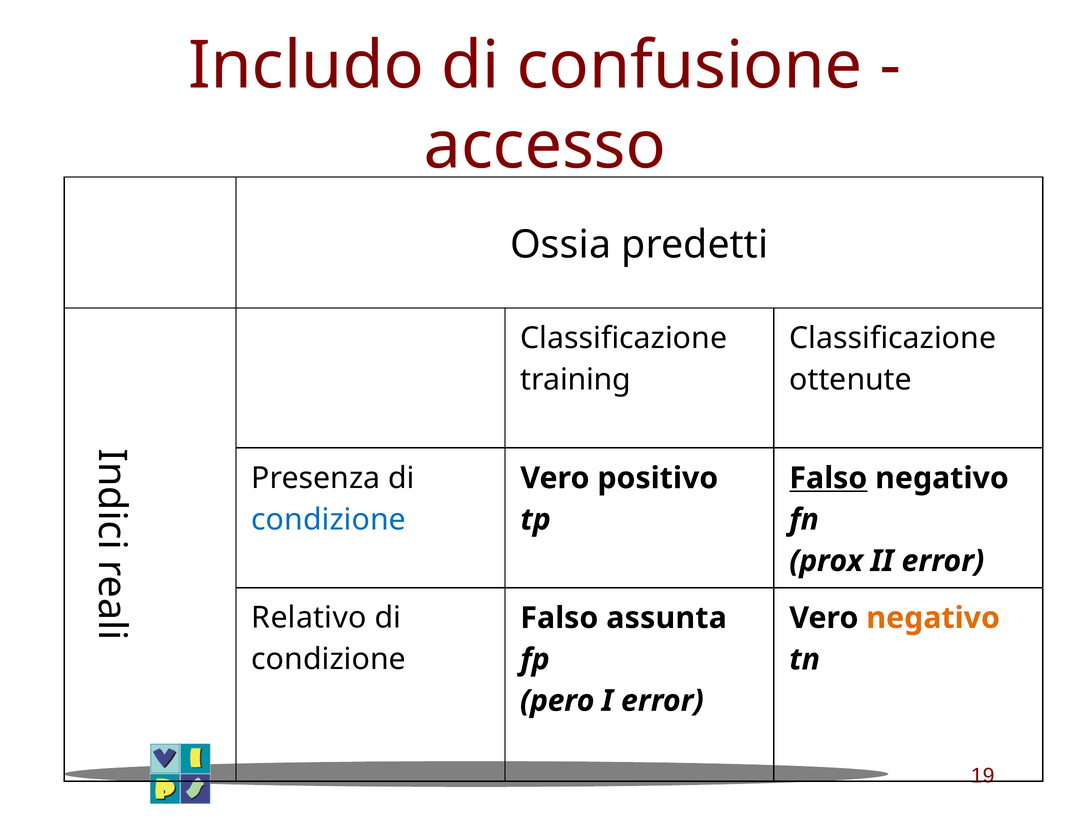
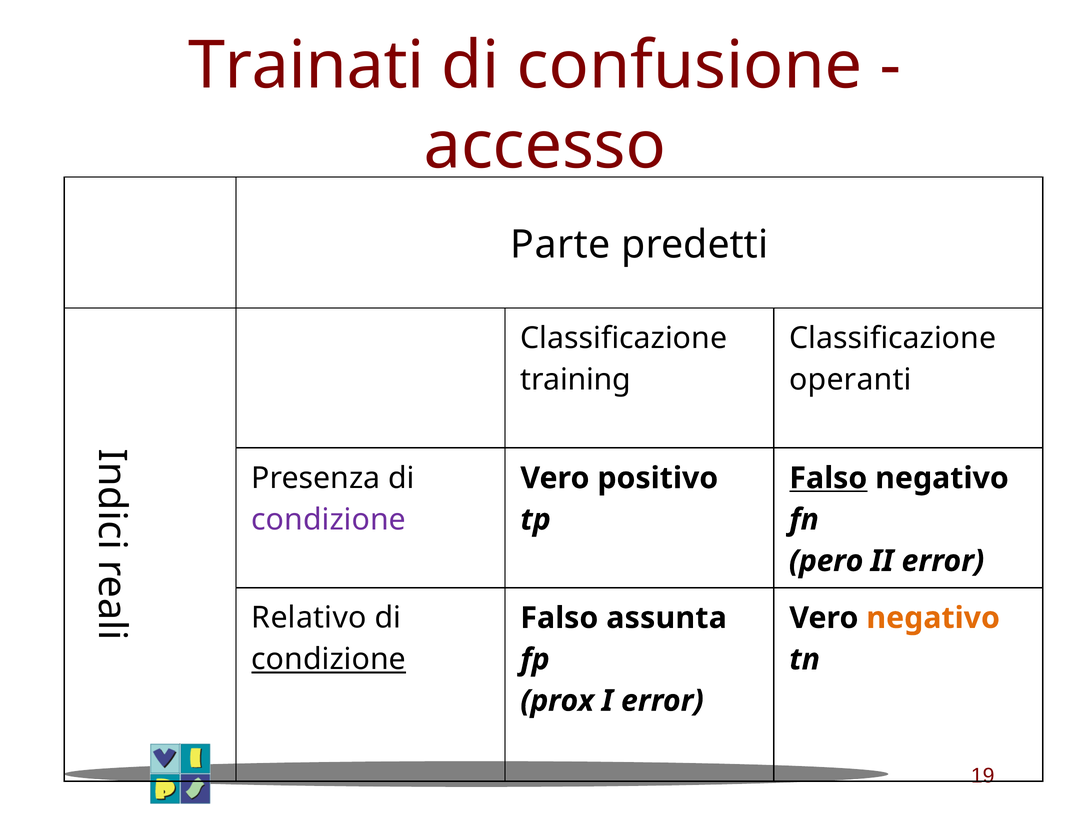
Includo: Includo -> Trainati (306, 66)
Ossia: Ossia -> Parte (561, 245)
ottenute: ottenute -> operanti (851, 380)
condizione colour: blue -> purple (329, 519)
prox: prox -> pero (826, 561)
condizione underline: none -> present (329, 659)
pero: pero -> prox (557, 700)
